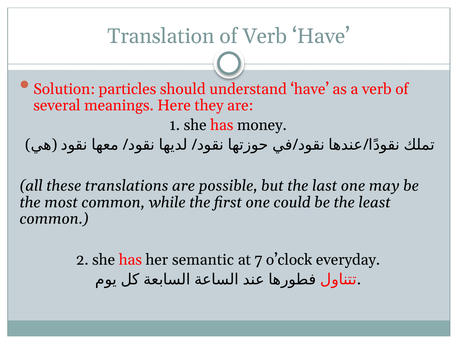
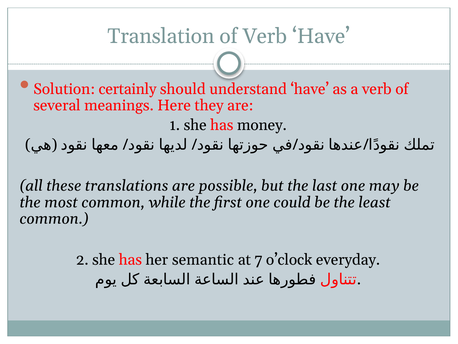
particles: particles -> certainly (128, 89)
